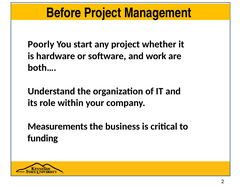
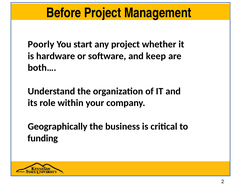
work: work -> keep (156, 56)
Measurements: Measurements -> Geographically (58, 126)
